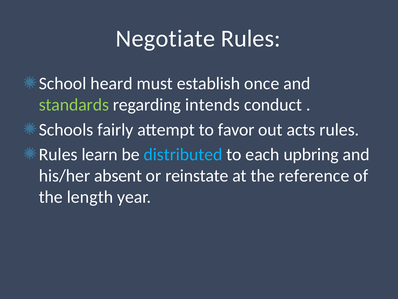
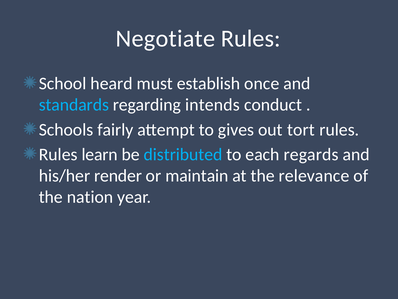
standards colour: light green -> light blue (74, 105)
favor: favor -> gives (236, 129)
acts: acts -> tort (301, 129)
upbring: upbring -> regards (311, 154)
absent: absent -> render (118, 176)
reinstate: reinstate -> maintain (197, 176)
reference: reference -> relevance (314, 176)
length: length -> nation (90, 197)
